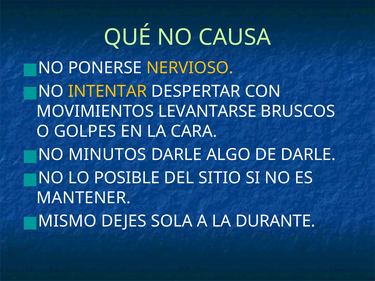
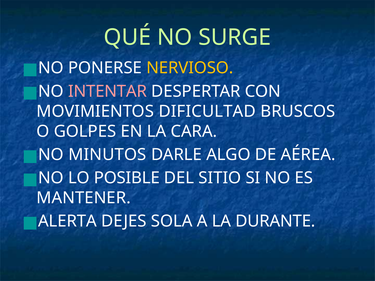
CAUSA: CAUSA -> SURGE (235, 37)
INTENTAR colour: yellow -> pink (107, 91)
LEVANTARSE: LEVANTARSE -> DIFICULTAD (207, 111)
DE DARLE: DARLE -> AÉREA (308, 155)
MISMO: MISMO -> ALERTA (67, 221)
